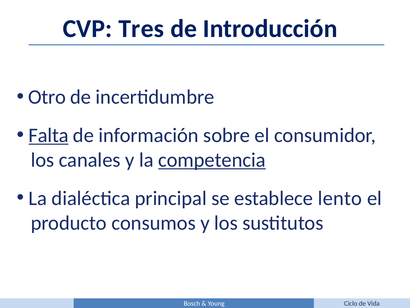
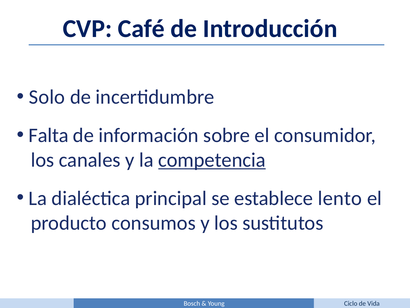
Tres: Tres -> Café (141, 29)
Otro: Otro -> Solo (47, 97)
Falta underline: present -> none (49, 135)
